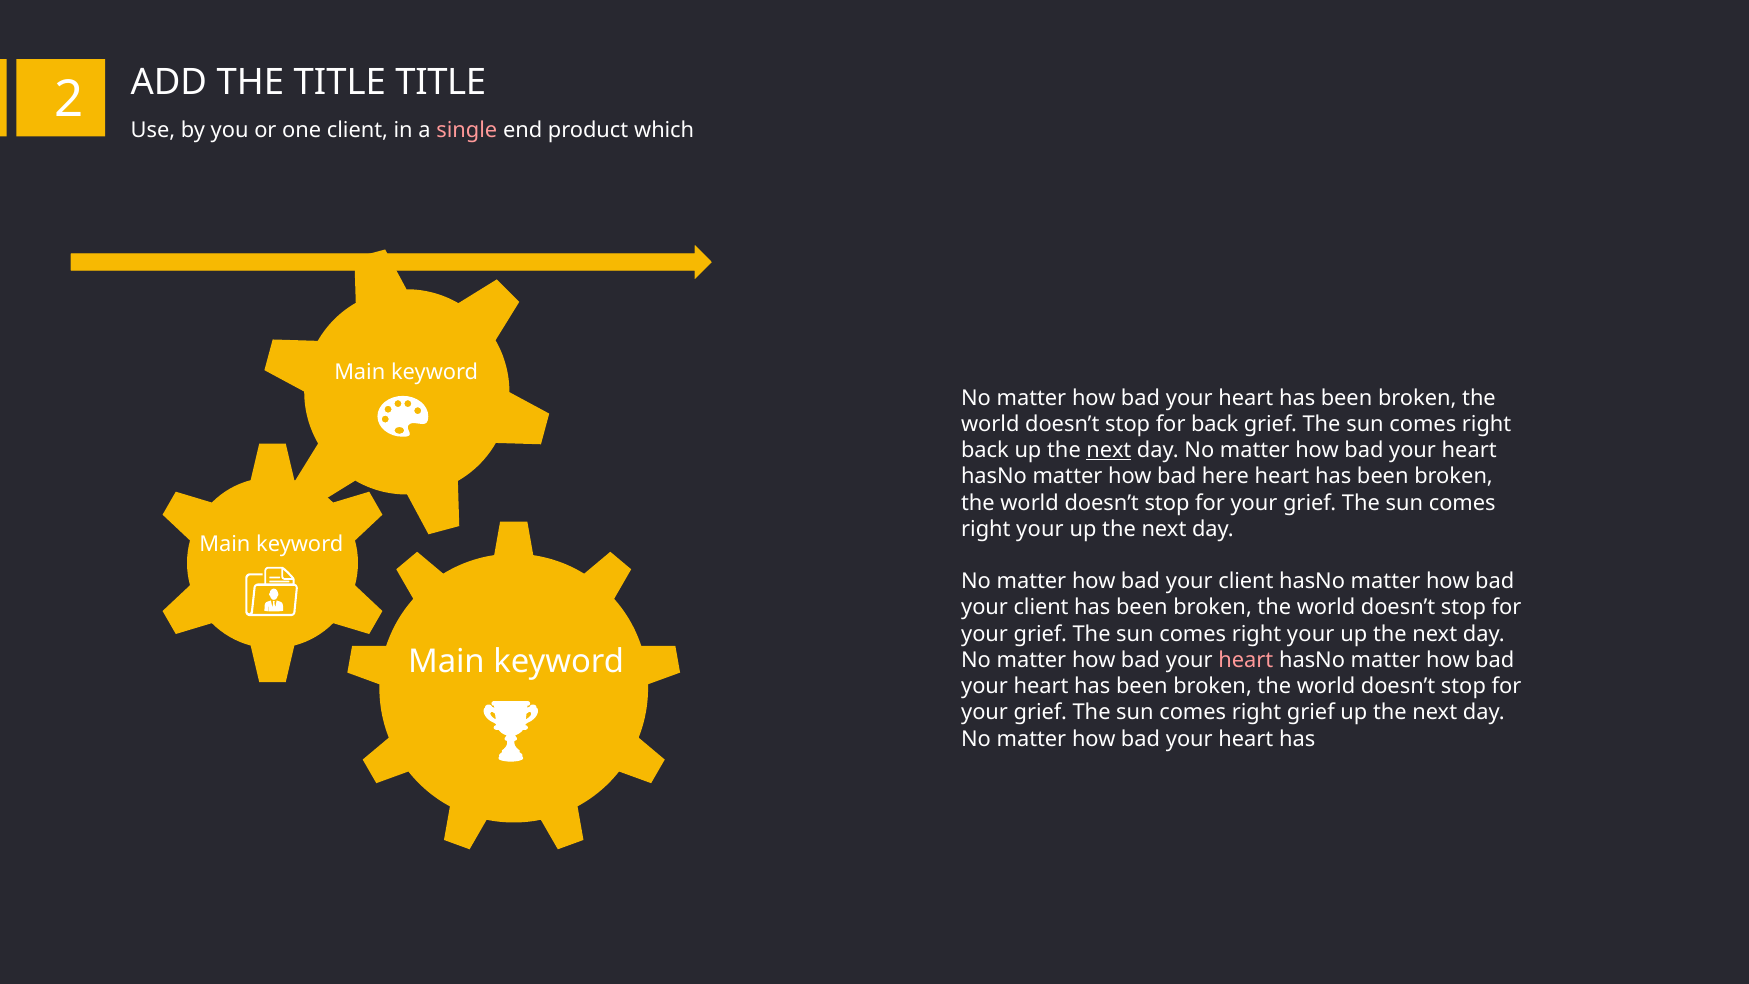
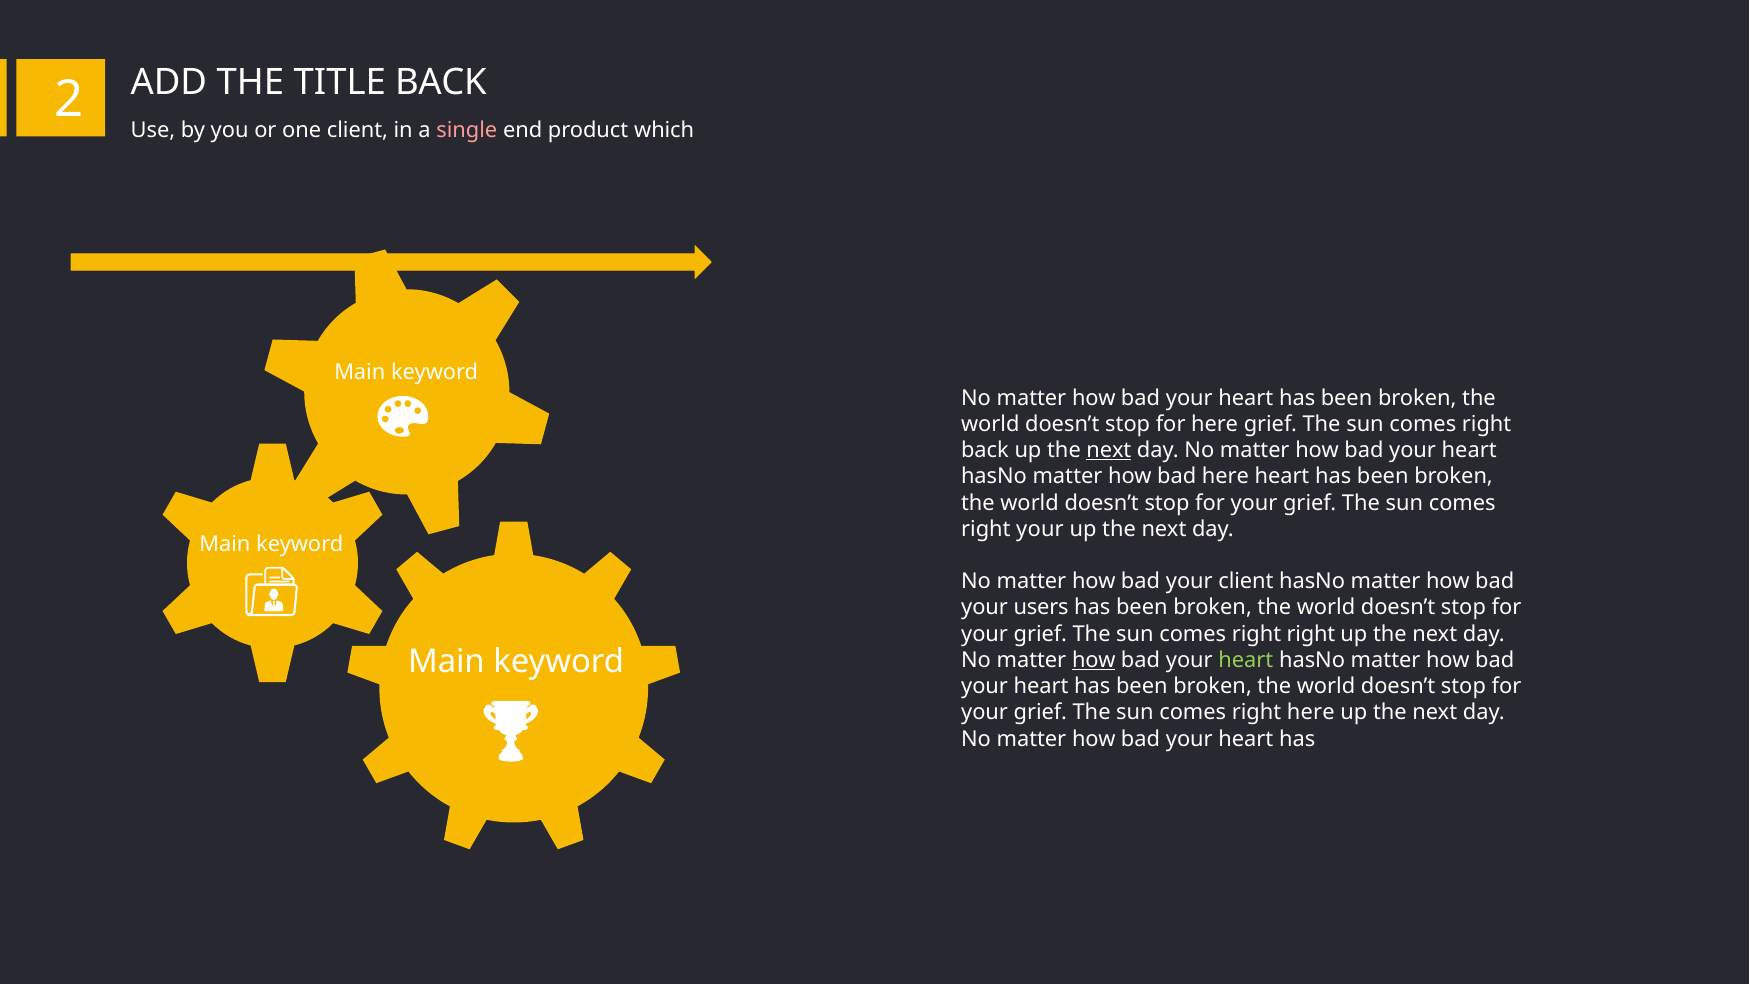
TITLE TITLE: TITLE -> BACK (441, 83)
for back: back -> here (1215, 424)
client: client -> users (1041, 608)
your: your -> right (1311, 634)
how underline: none -> present (1094, 660)
heart colour: pink -> light green (1246, 660)
right grief: grief -> here (1311, 713)
